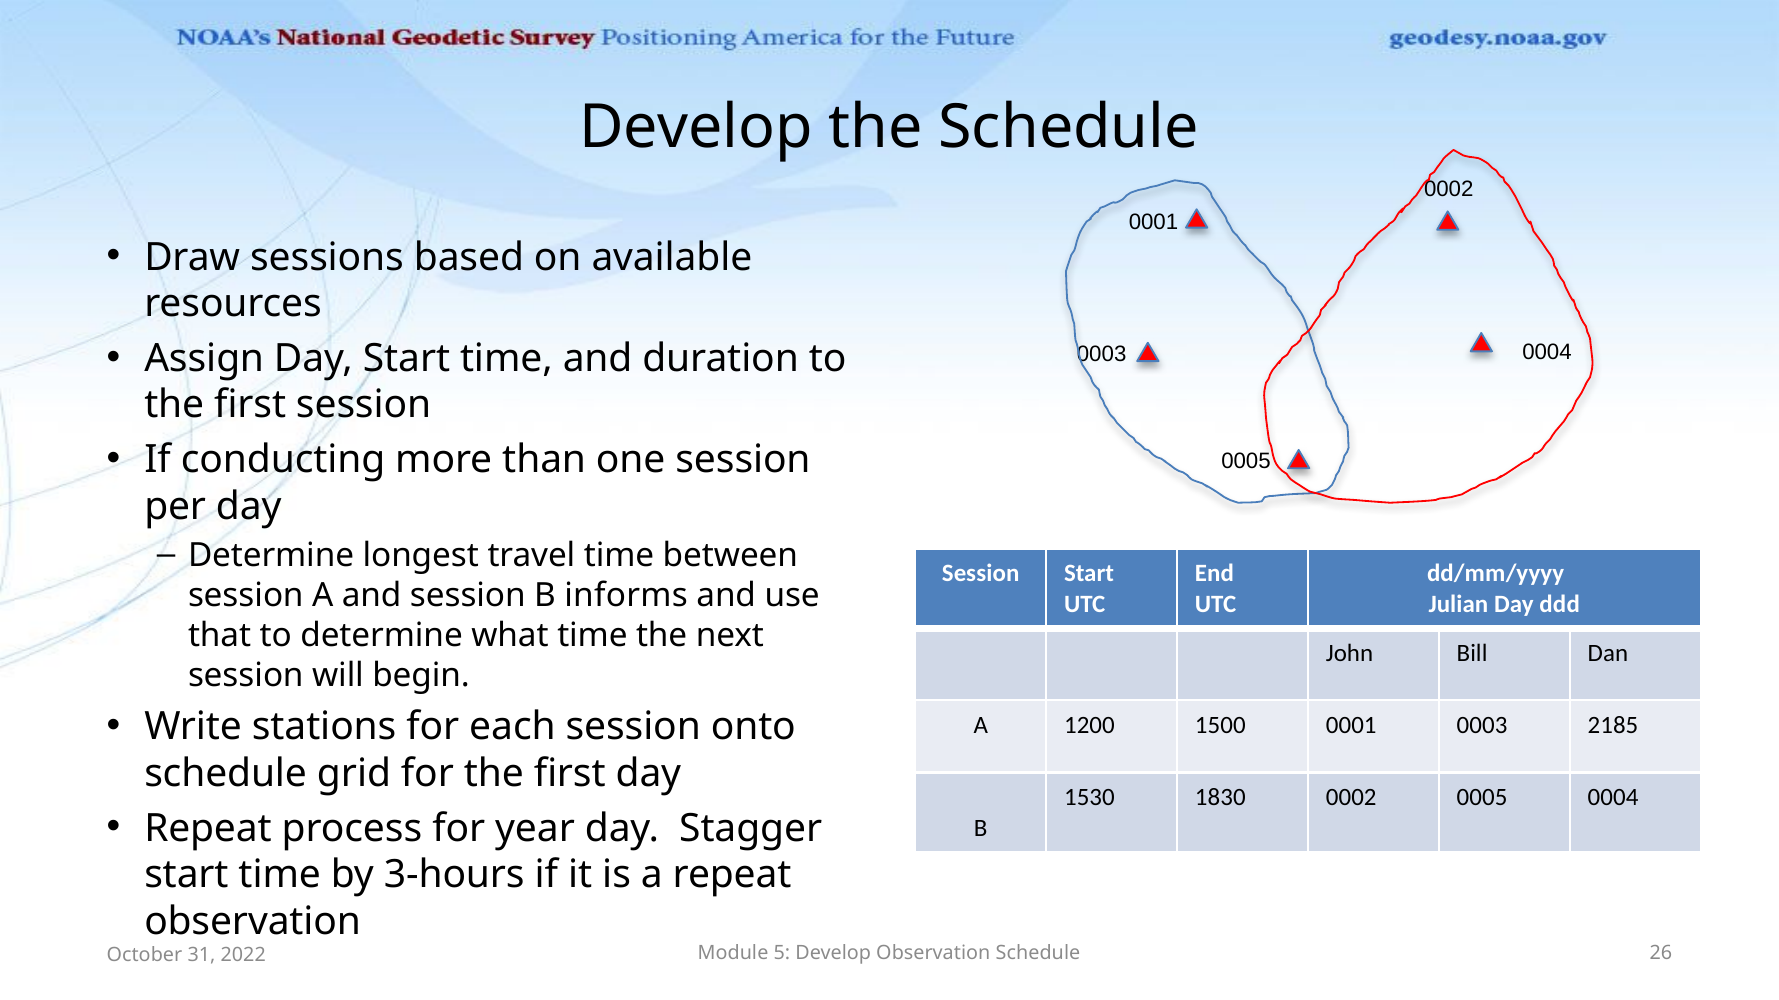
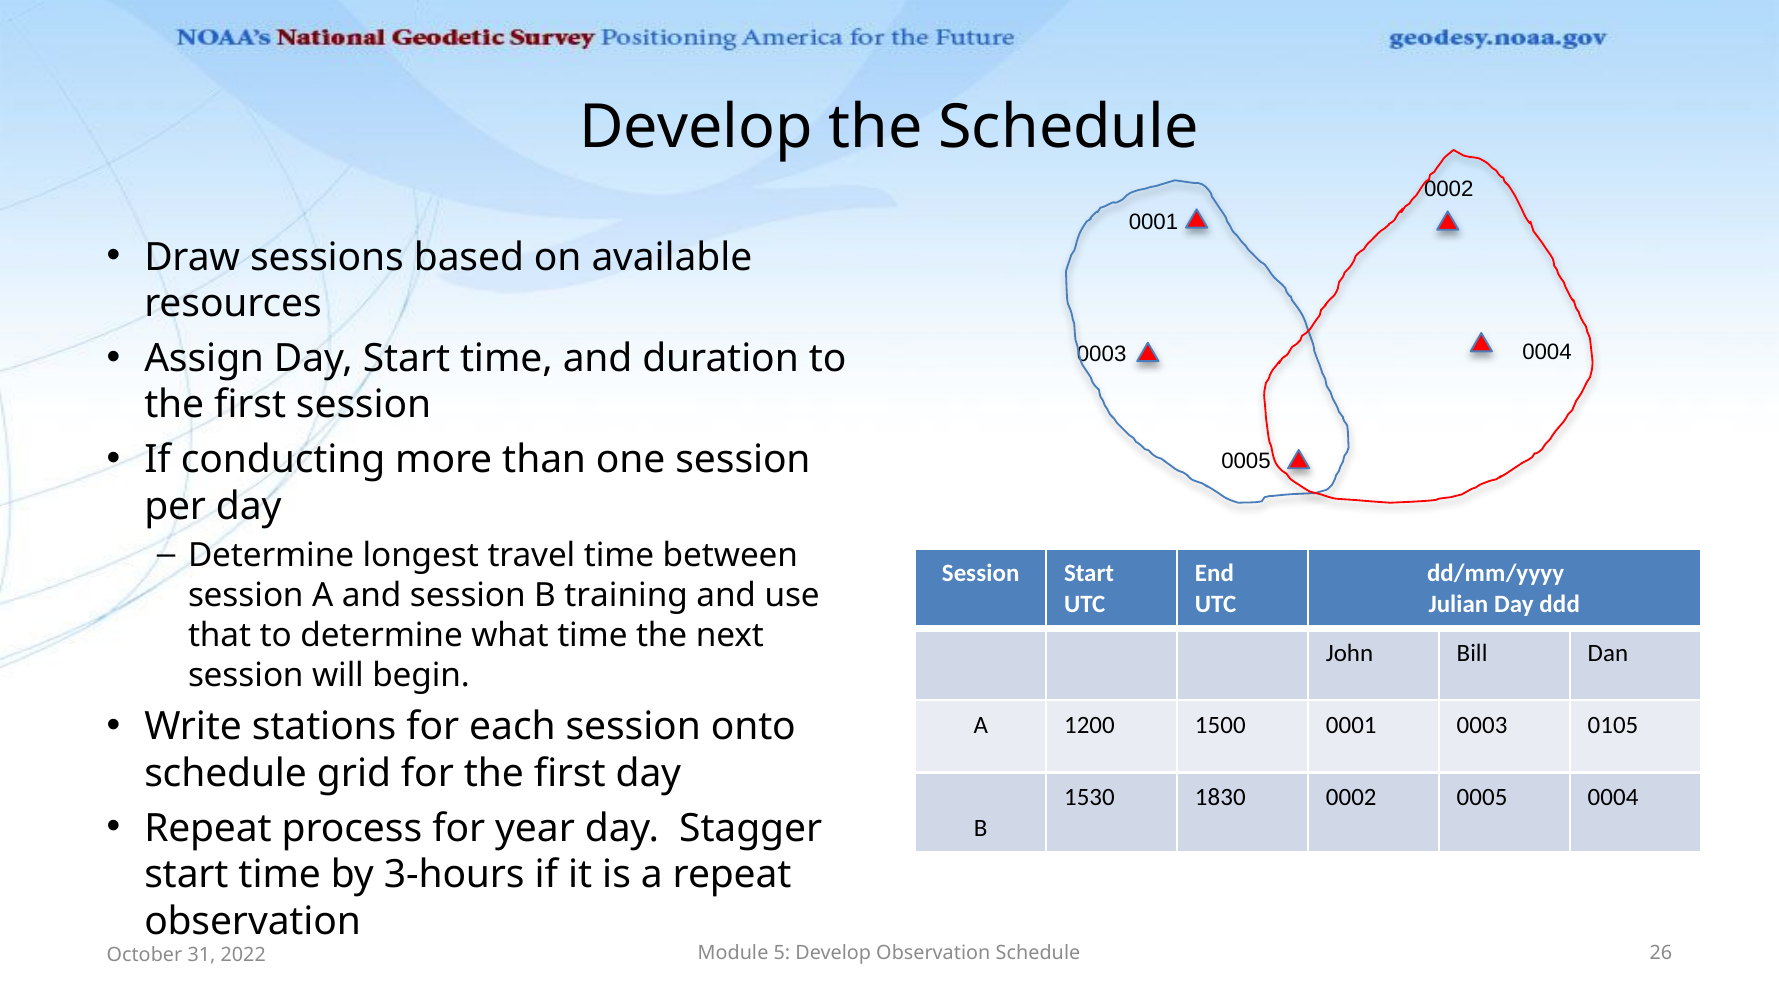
informs: informs -> training (626, 596)
2185: 2185 -> 0105 (1613, 726)
